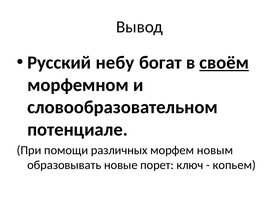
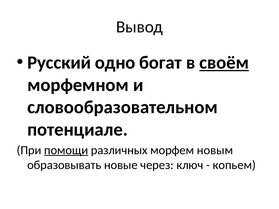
небу: небу -> одно (115, 63)
помощи underline: none -> present (66, 150)
порет: порет -> через (157, 165)
